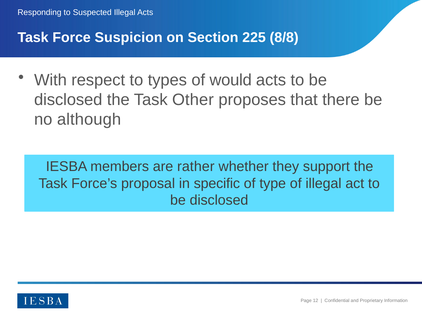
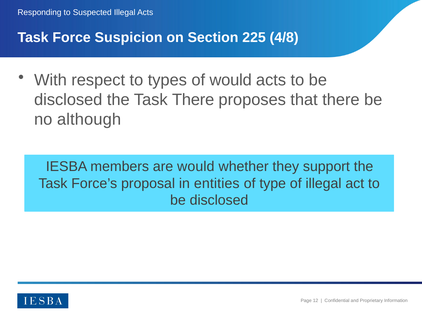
8/8: 8/8 -> 4/8 (284, 37)
Task Other: Other -> There (193, 100)
are rather: rather -> would (196, 166)
specific: specific -> entities (217, 183)
